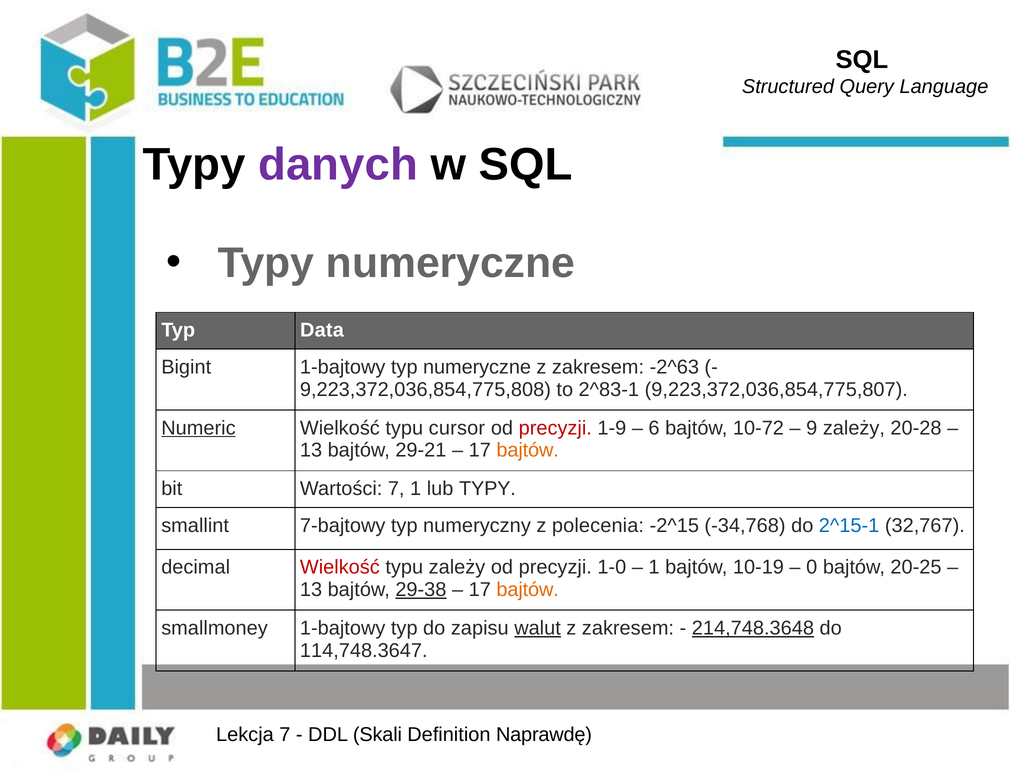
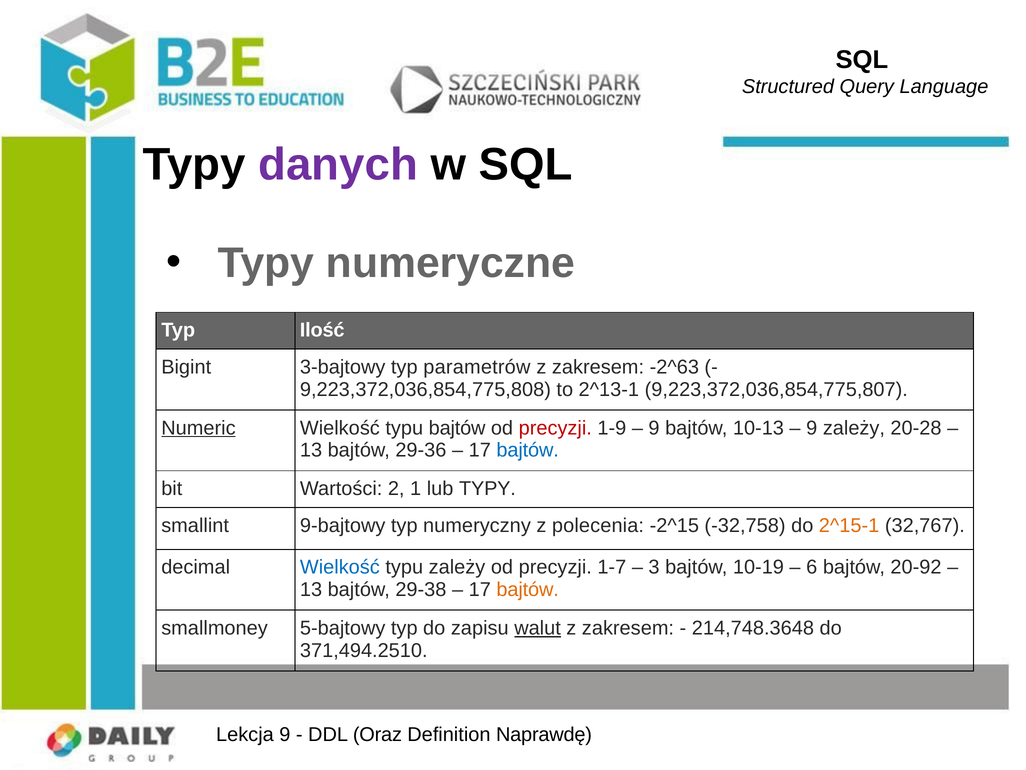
Data: Data -> Ilość (322, 330)
Bigint 1-bajtowy: 1-bajtowy -> 3-bajtowy (343, 367)
typ numeryczne: numeryczne -> parametrów (477, 367)
2^83-1: 2^83-1 -> 2^13-1 (609, 389)
typu cursor: cursor -> bajtów (457, 428)
6: 6 -> 9 (654, 428)
10-72: 10-72 -> 10-13 (758, 428)
29-21: 29-21 -> 29-36 (421, 450)
bajtów colour: orange -> blue (528, 450)
Wartości 7: 7 -> 2 (396, 488)
7-bajtowy: 7-bajtowy -> 9-bajtowy (343, 525)
-34,768: -34,768 -> -32,758 (745, 525)
2^15-1 colour: blue -> orange (849, 525)
Wielkość colour: red -> blue (340, 567)
1-0: 1-0 -> 1-7 (612, 567)
1: 1 -> 3 (654, 567)
0: 0 -> 6 (812, 567)
20-25: 20-25 -> 20-92 (916, 567)
29-38 underline: present -> none (421, 589)
smallmoney 1-bajtowy: 1-bajtowy -> 5-bajtowy (343, 628)
214,748.3648 underline: present -> none (753, 628)
114,748.3647: 114,748.3647 -> 371,494.2510 (364, 650)
Lekcja 7: 7 -> 9 (285, 734)
Skali: Skali -> Oraz (377, 734)
